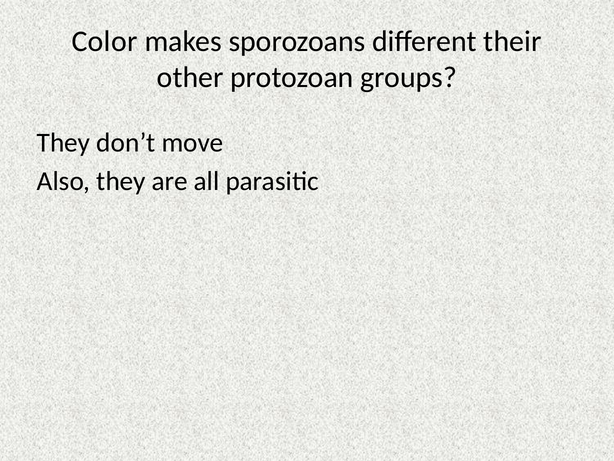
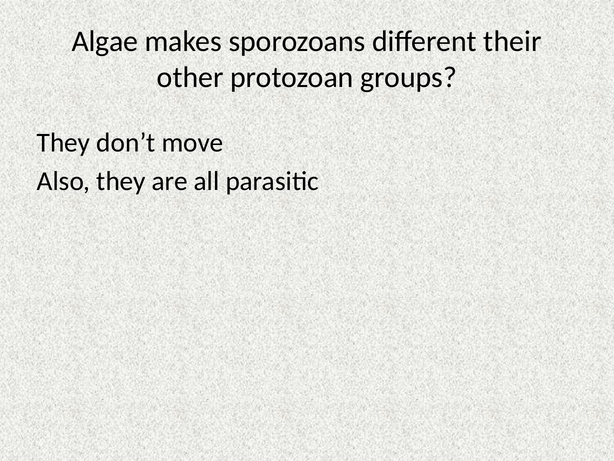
Color: Color -> Algae (105, 41)
